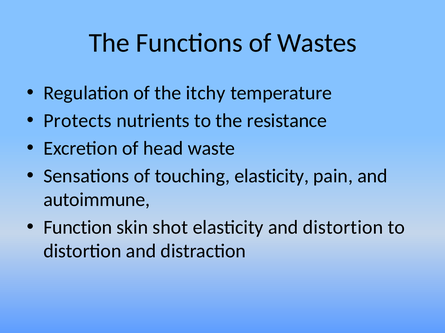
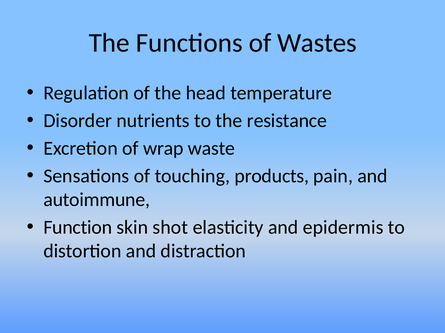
itchy: itchy -> head (206, 93)
Protects: Protects -> Disorder (78, 121)
head: head -> wrap (163, 149)
touching elasticity: elasticity -> products (272, 176)
and distortion: distortion -> epidermis (343, 228)
